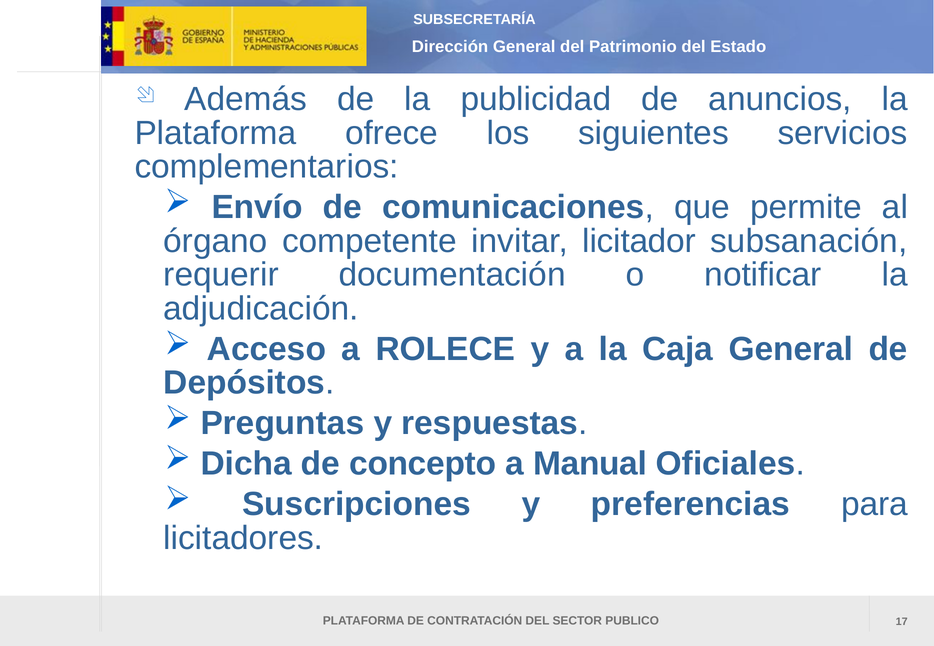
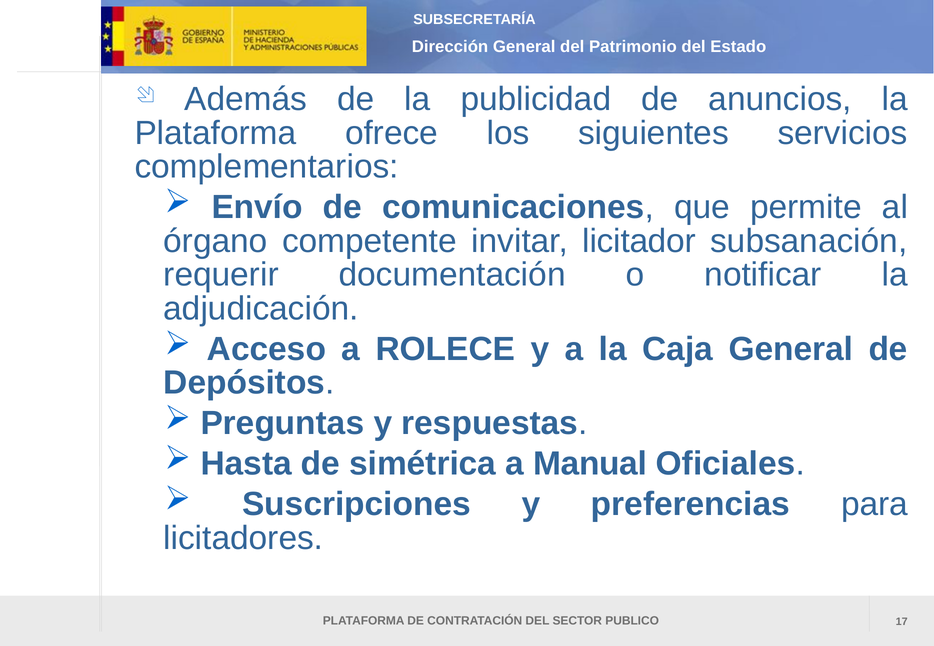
Dicha: Dicha -> Hasta (246, 464)
concepto: concepto -> simétrica (423, 464)
